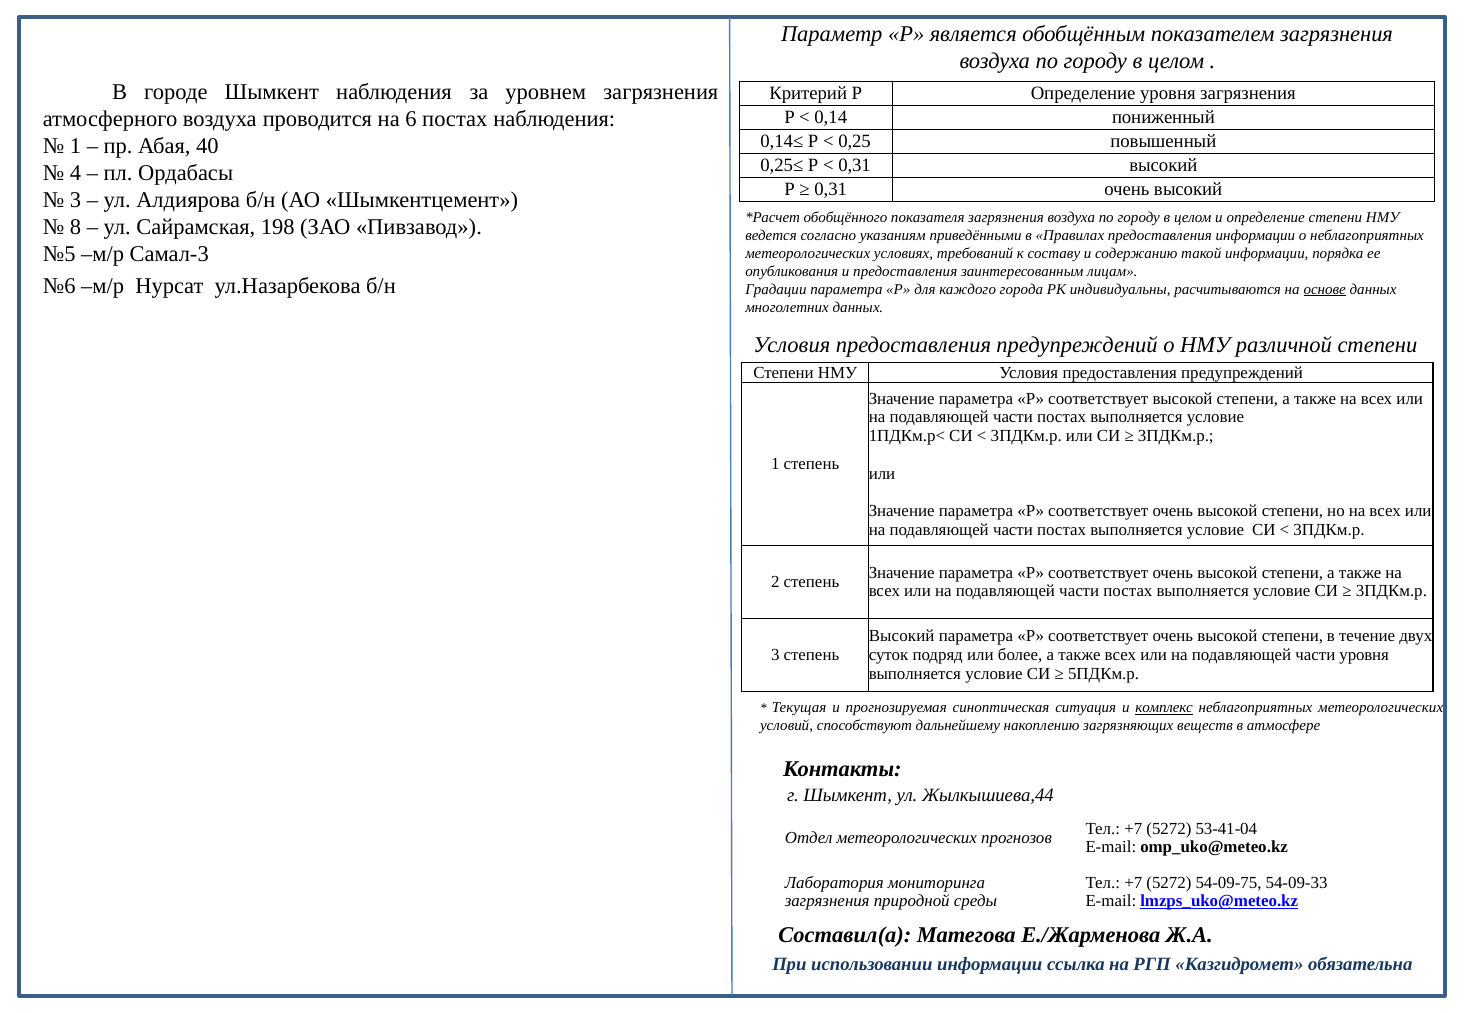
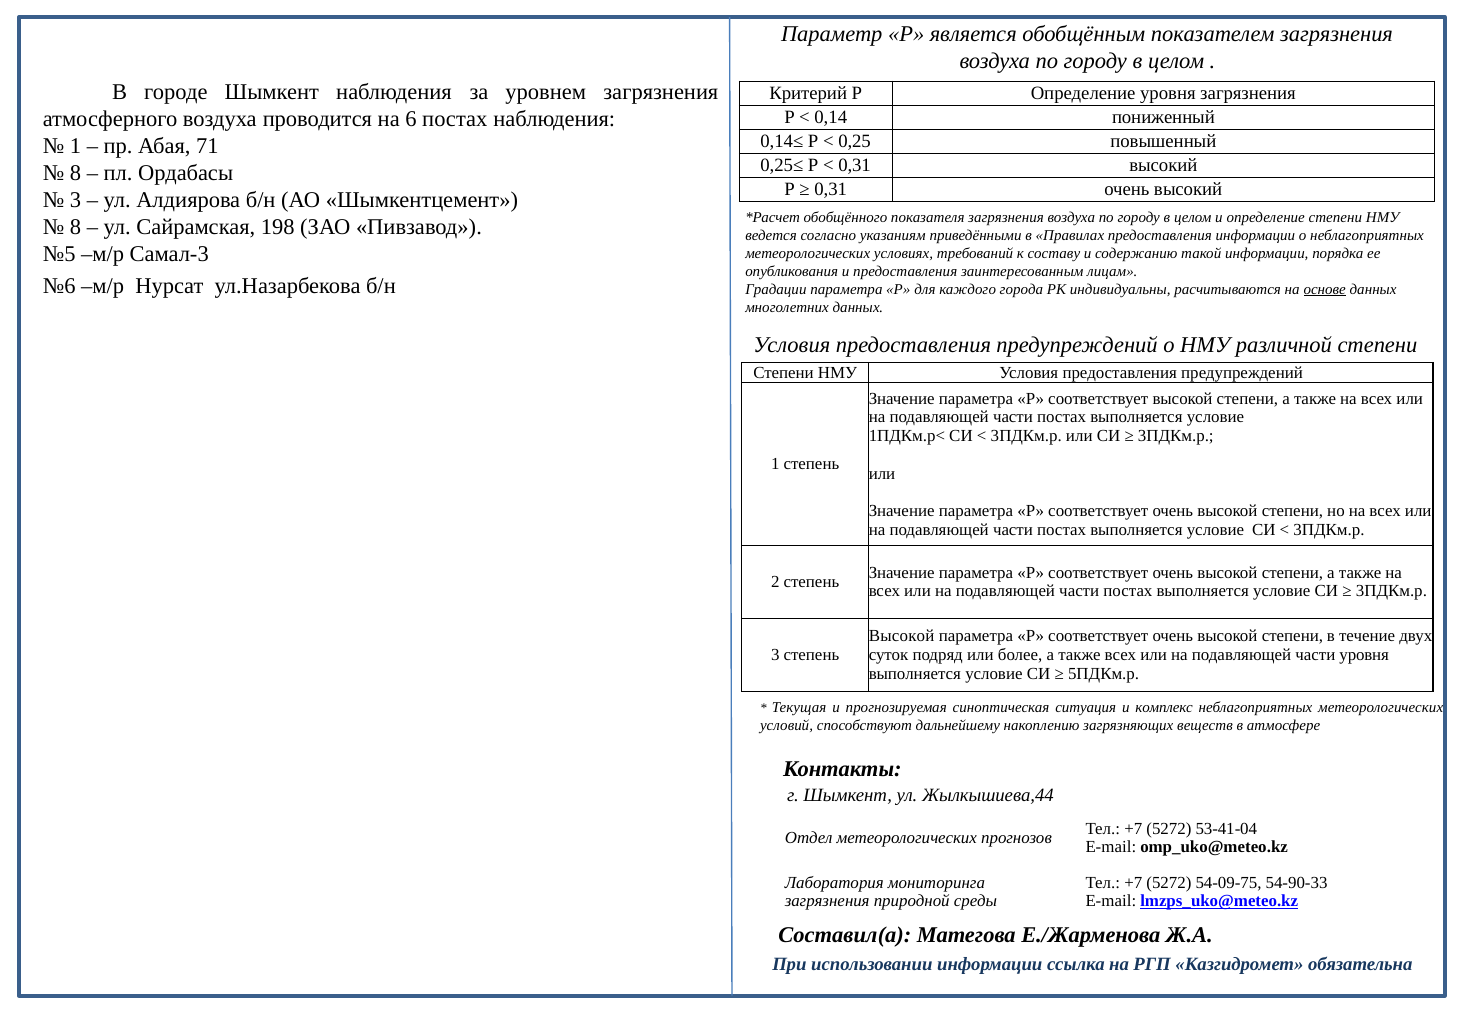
40: 40 -> 71 (207, 146)
4: 4 -> 8 (76, 173)
Высокий: Высокий -> Высокой (902, 637)
комплекс underline: present -> none (1164, 708)
54-09-33: 54-09-33 -> 54-90-33 (1297, 883)
